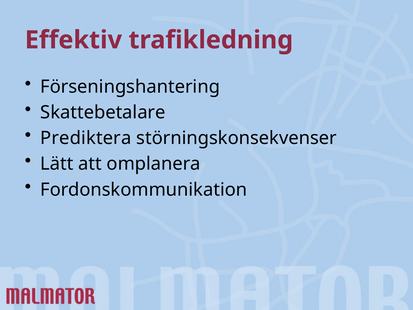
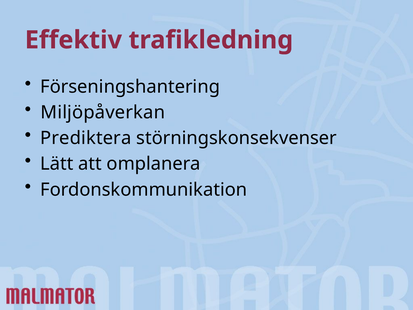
Skattebetalare: Skattebetalare -> Miljöpåverkan (103, 112)
